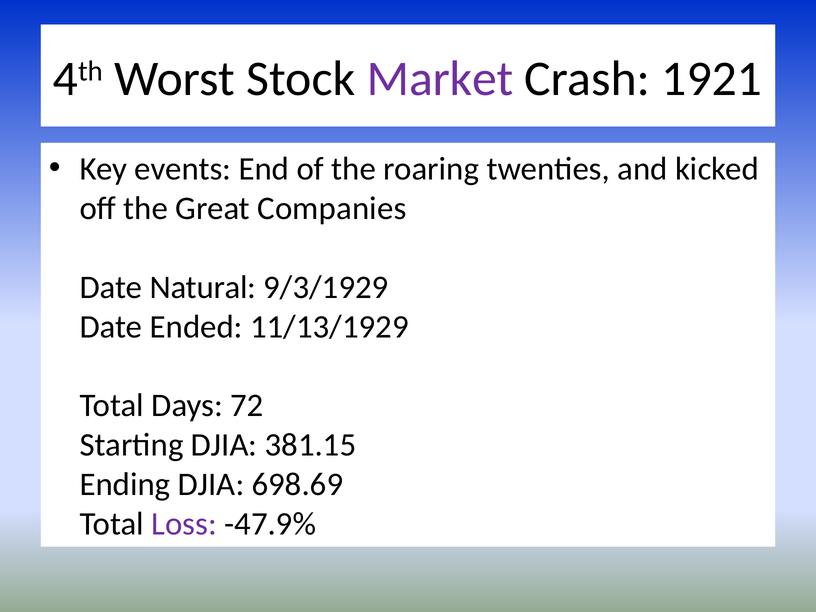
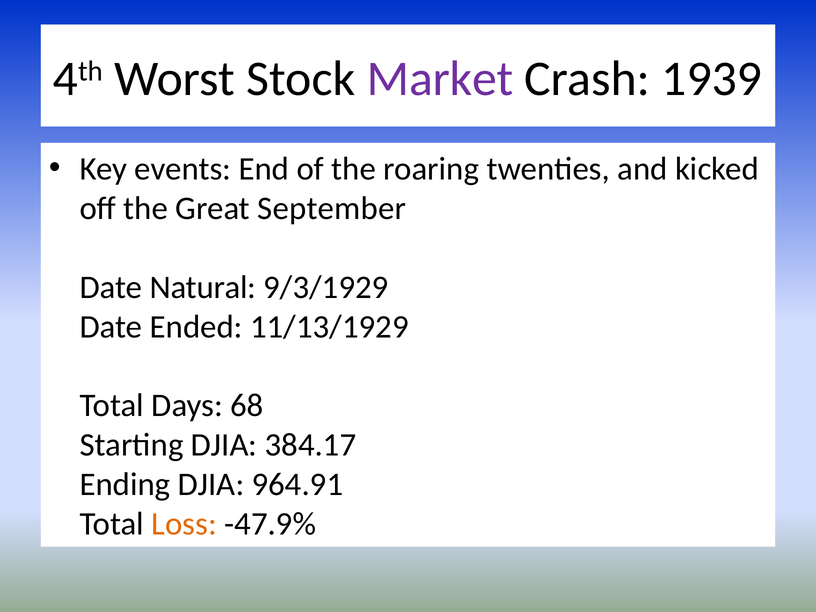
1921: 1921 -> 1939 (712, 79)
Companies: Companies -> September (332, 208)
72: 72 -> 68 (247, 406)
381.15: 381.15 -> 384.17 (310, 445)
698.69: 698.69 -> 964.91 (297, 485)
Loss colour: purple -> orange (184, 524)
